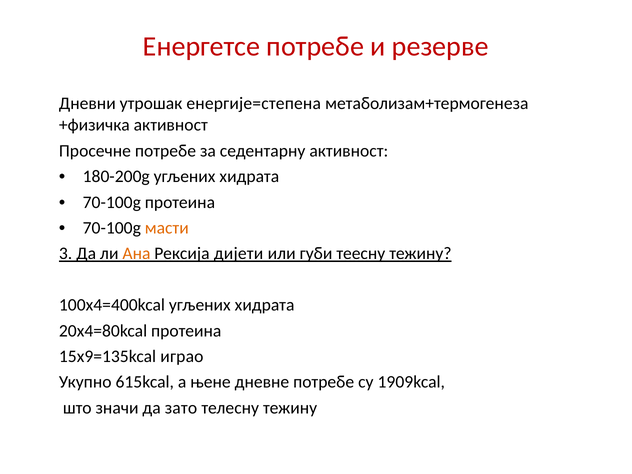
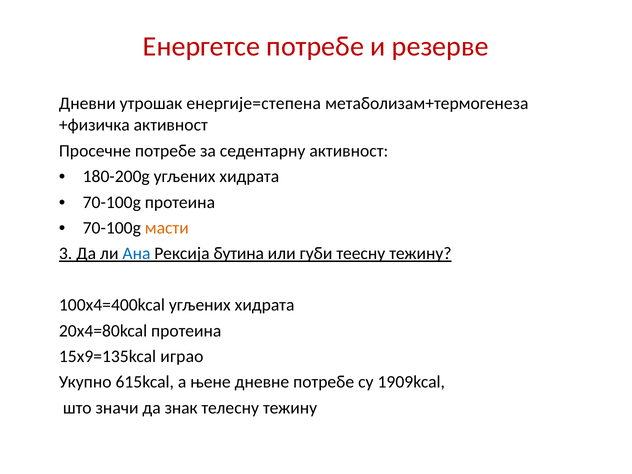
Ана colour: orange -> blue (136, 254)
дијети: дијети -> бутина (239, 254)
зато: зато -> знак (181, 408)
